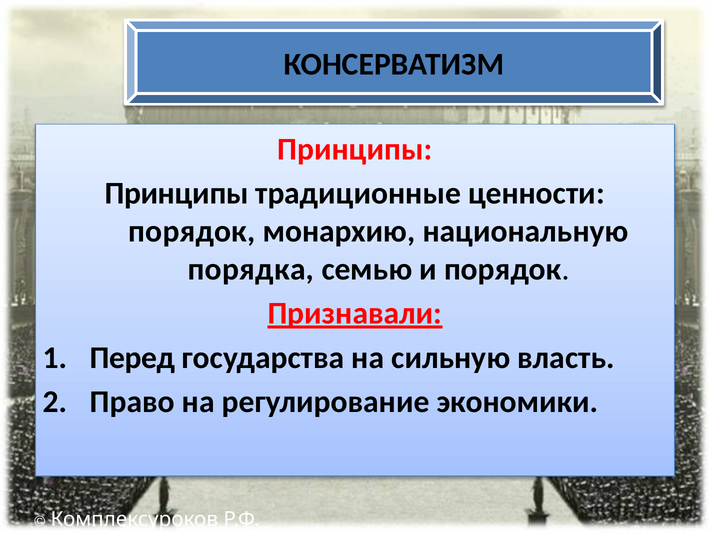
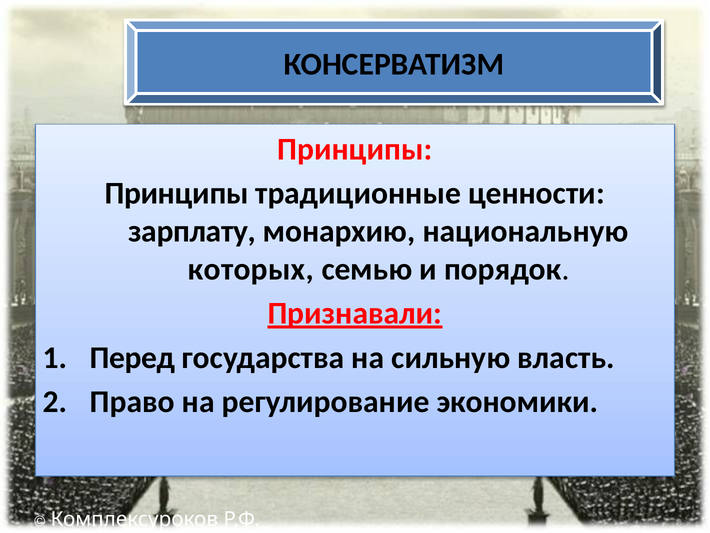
порядок: порядок -> зарплату (192, 231)
порядка: порядка -> которых (251, 269)
